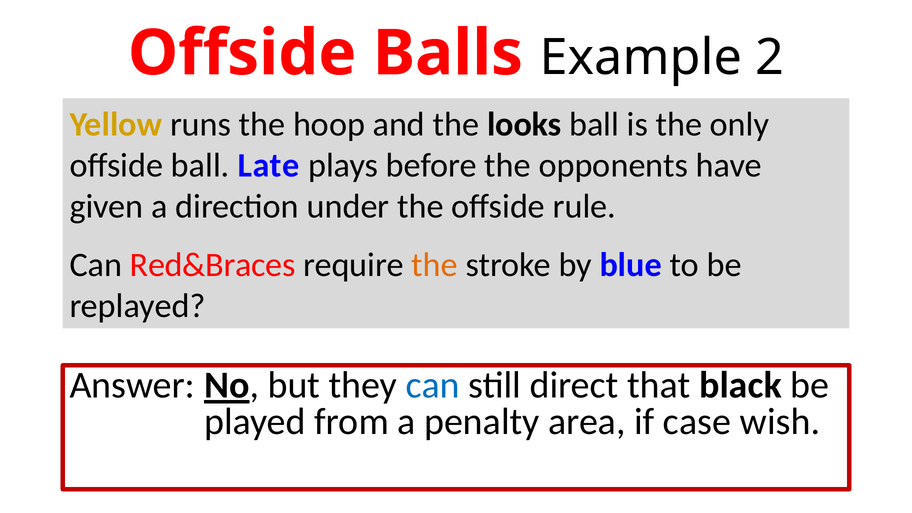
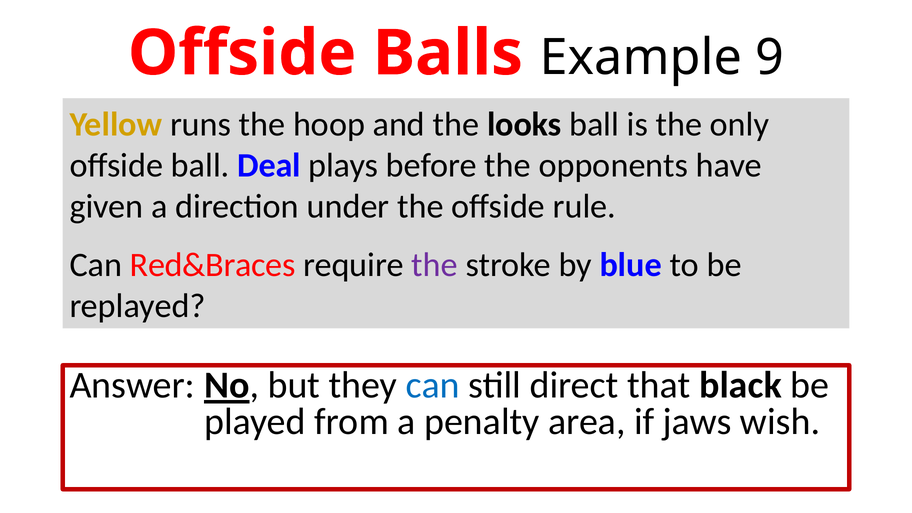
2: 2 -> 9 (770, 58)
Late: Late -> Deal (269, 166)
the colour: orange -> purple (435, 265)
case: case -> jaws (697, 422)
